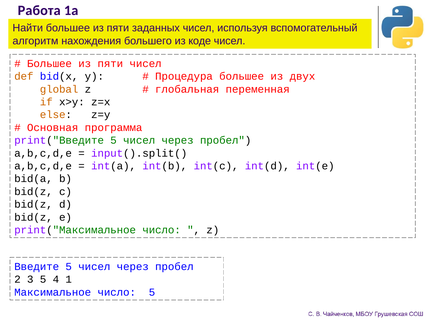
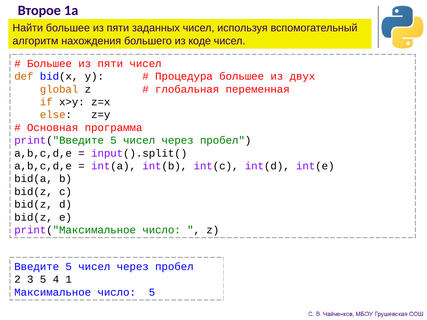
Работа: Работа -> Второе (39, 10)
